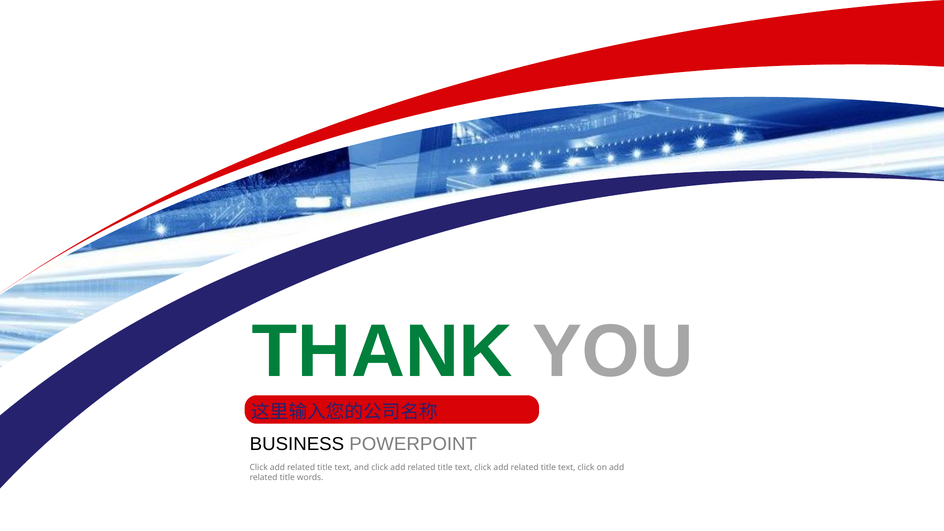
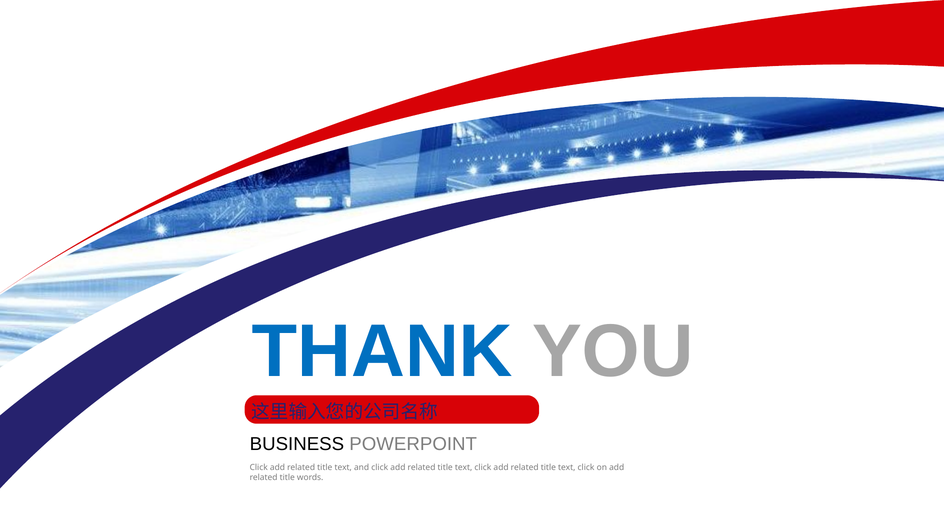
THANK colour: green -> blue (382, 352)
